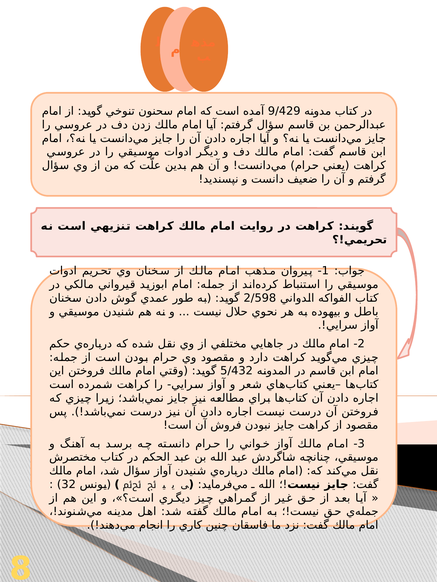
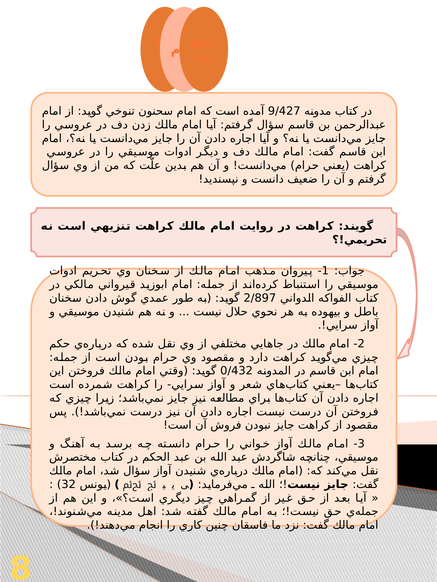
9/429: 9/429 -> 9/427 (284, 111)
2/598: 2/598 -> 2/897 (260, 298)
5/432: 5/432 -> 0/432 (237, 371)
